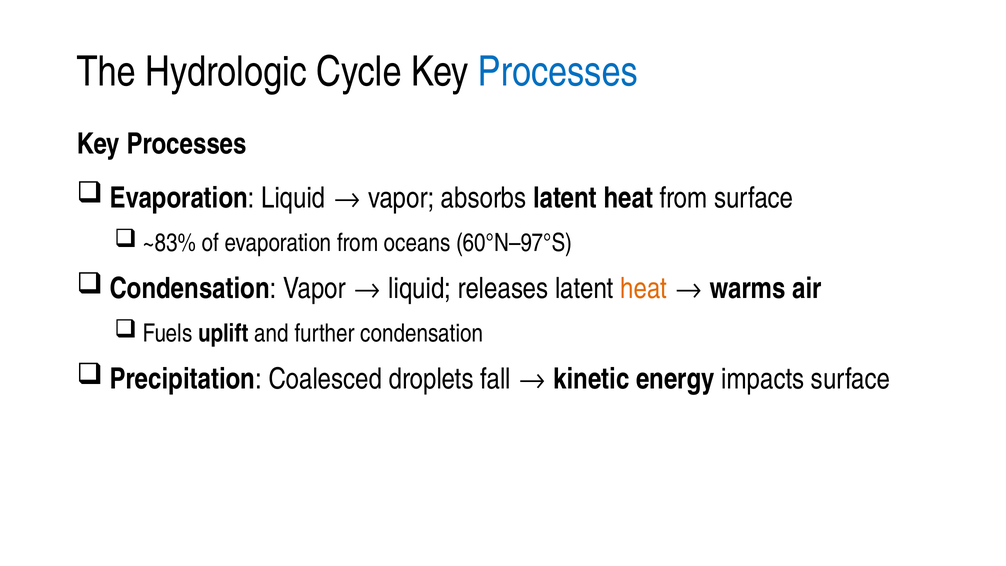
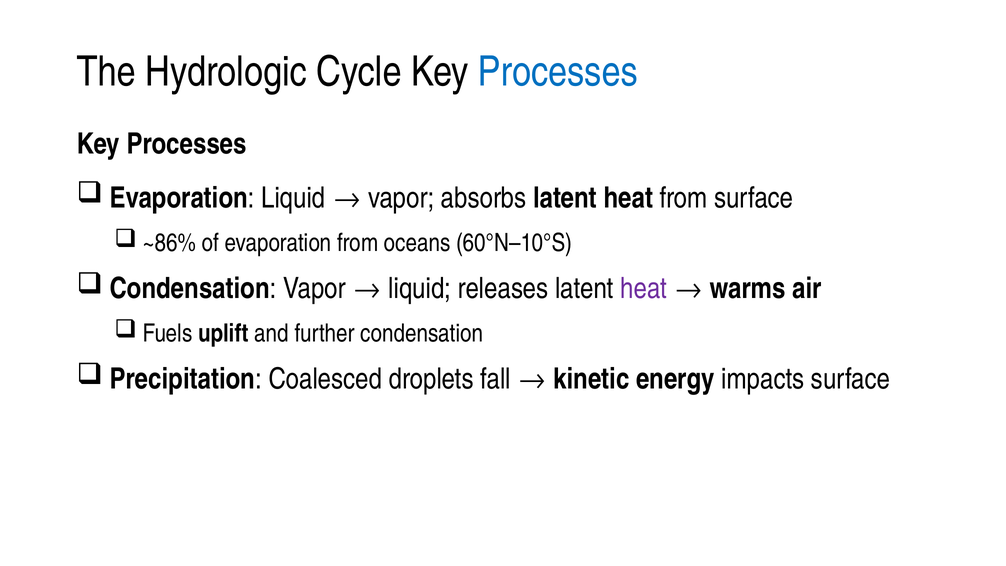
~83%: ~83% -> ~86% (169, 243)
60°N–97°S: 60°N–97°S -> 60°N–10°S (514, 243)
heat colour: orange -> purple (644, 289)
